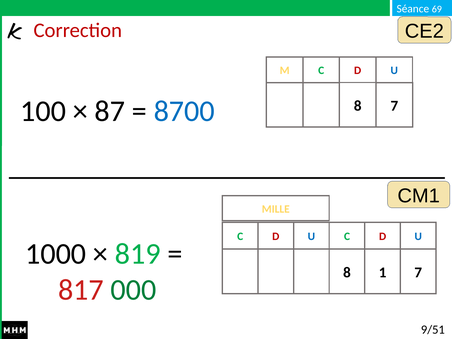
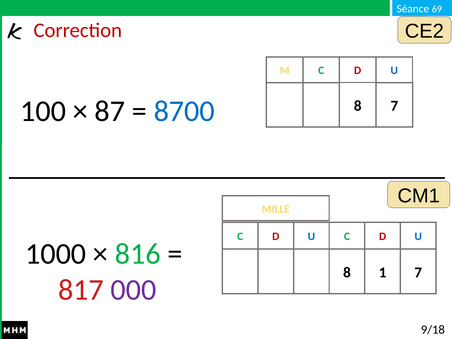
819: 819 -> 816 (138, 254)
000 colour: green -> purple (133, 290)
9/51: 9/51 -> 9/18 (433, 330)
